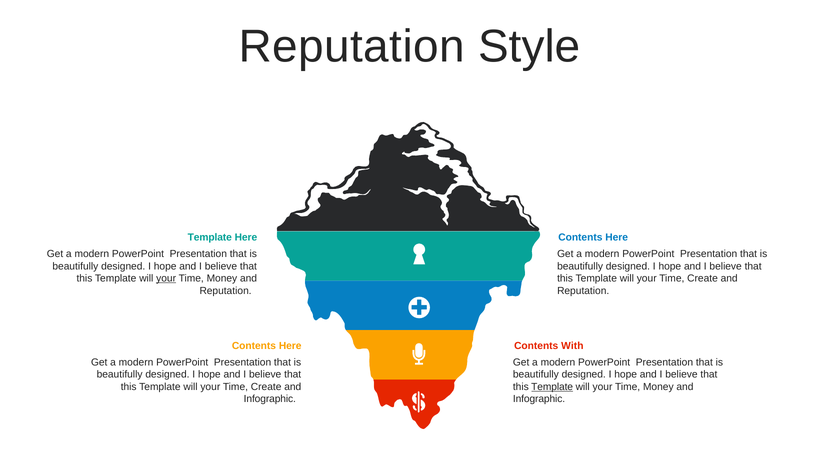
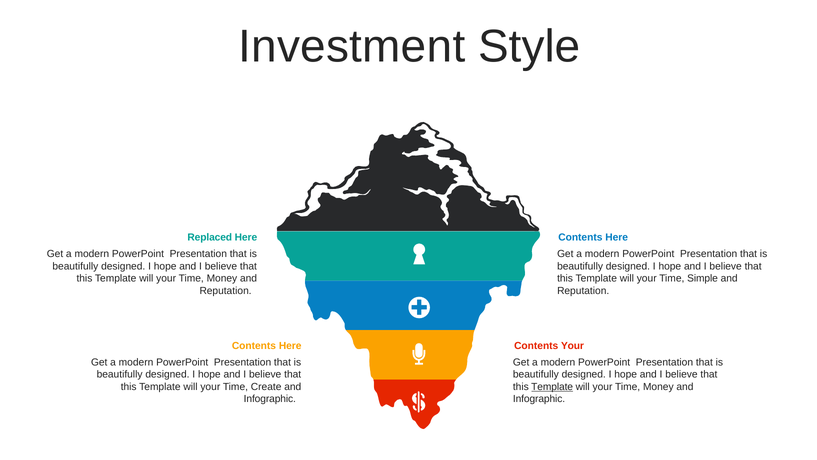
Reputation: Reputation -> Investment (352, 47)
Template: Template -> Replaced (210, 237)
your underline: present -> none (166, 278)
Create: Create -> Simple (703, 278)
Contents With: With -> Your (573, 345)
